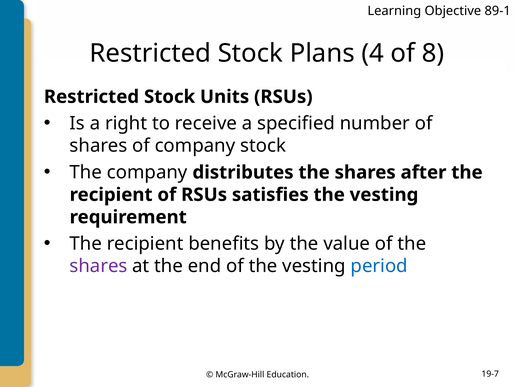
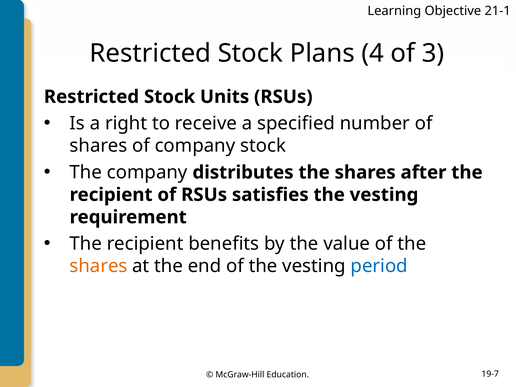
89-1: 89-1 -> 21-1 (498, 11)
8: 8 -> 3 (433, 53)
shares colour: purple -> orange (99, 266)
